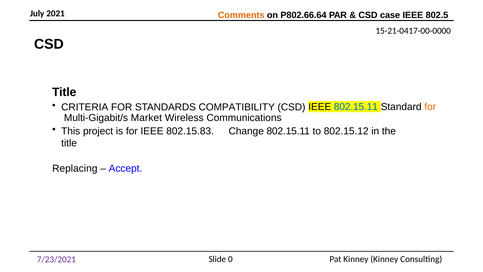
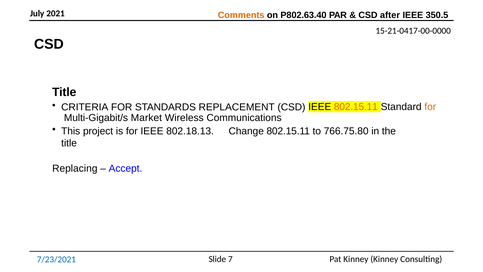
P802.66.64: P802.66.64 -> P802.63.40 (304, 15)
case: case -> after (390, 15)
802.5: 802.5 -> 350.5 (437, 15)
COMPATIBILITY: COMPATIBILITY -> REPLACEMENT (237, 107)
802.15.11 colour: blue -> orange (356, 107)
802.15.83: 802.15.83 -> 802.18.13 (190, 131)
802.15.12: 802.15.12 -> 766.75.80 (346, 131)
0: 0 -> 7 (230, 259)
7/23/2021 colour: purple -> blue (56, 259)
